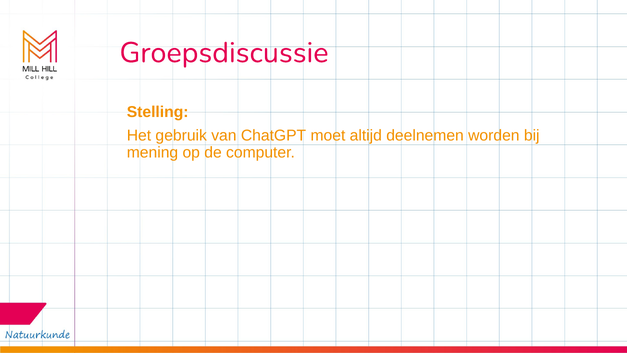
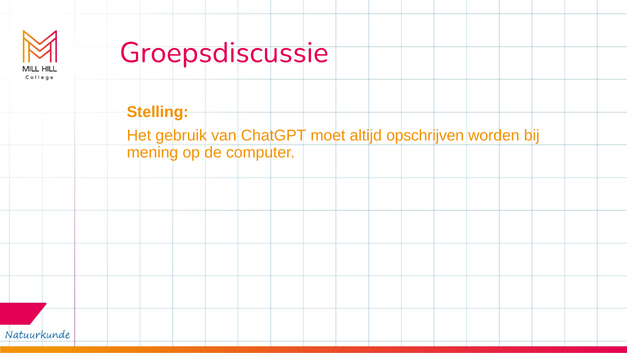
deelnemen: deelnemen -> opschrijven (425, 135)
